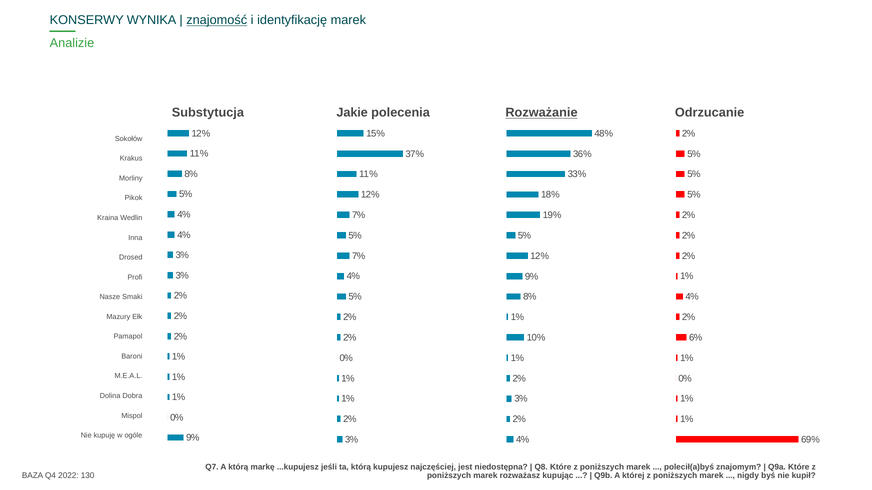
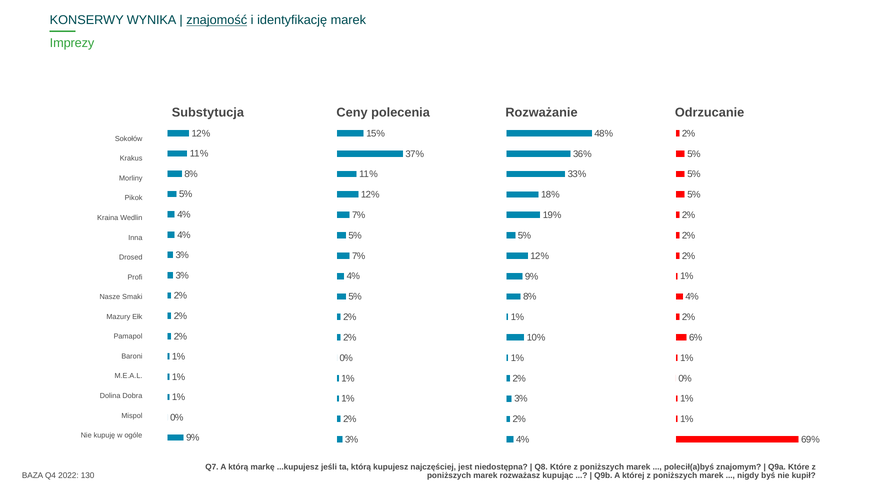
Analizie: Analizie -> Imprezy (72, 43)
Jakie: Jakie -> Ceny (352, 113)
Rozważanie underline: present -> none (541, 113)
